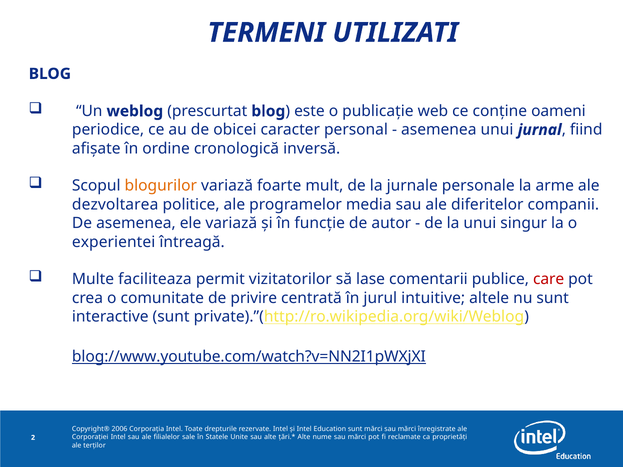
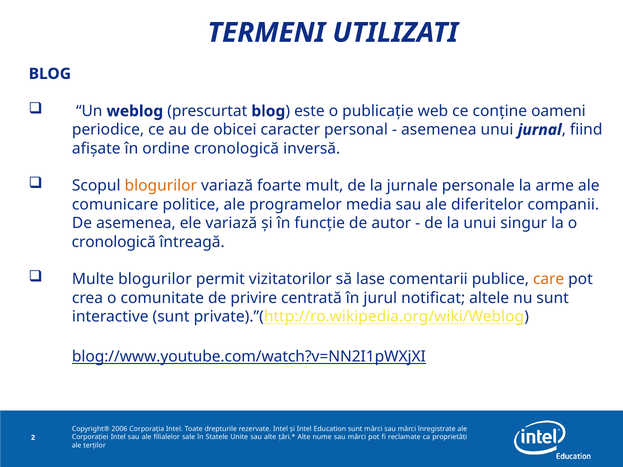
dezvoltarea: dezvoltarea -> comunicare (115, 205)
experientei: experientei -> cronologică (114, 242)
Multe faciliteaza: faciliteaza -> blogurilor (155, 279)
care colour: red -> orange (549, 279)
intuitive: intuitive -> notificat (433, 298)
